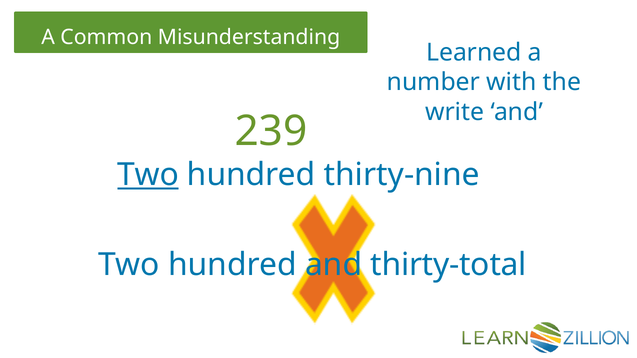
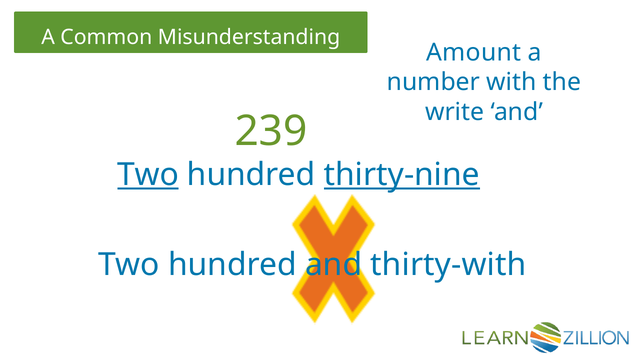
Learned: Learned -> Amount (474, 53)
thirty-nine underline: none -> present (402, 175)
thirty-total: thirty-total -> thirty-with (448, 265)
